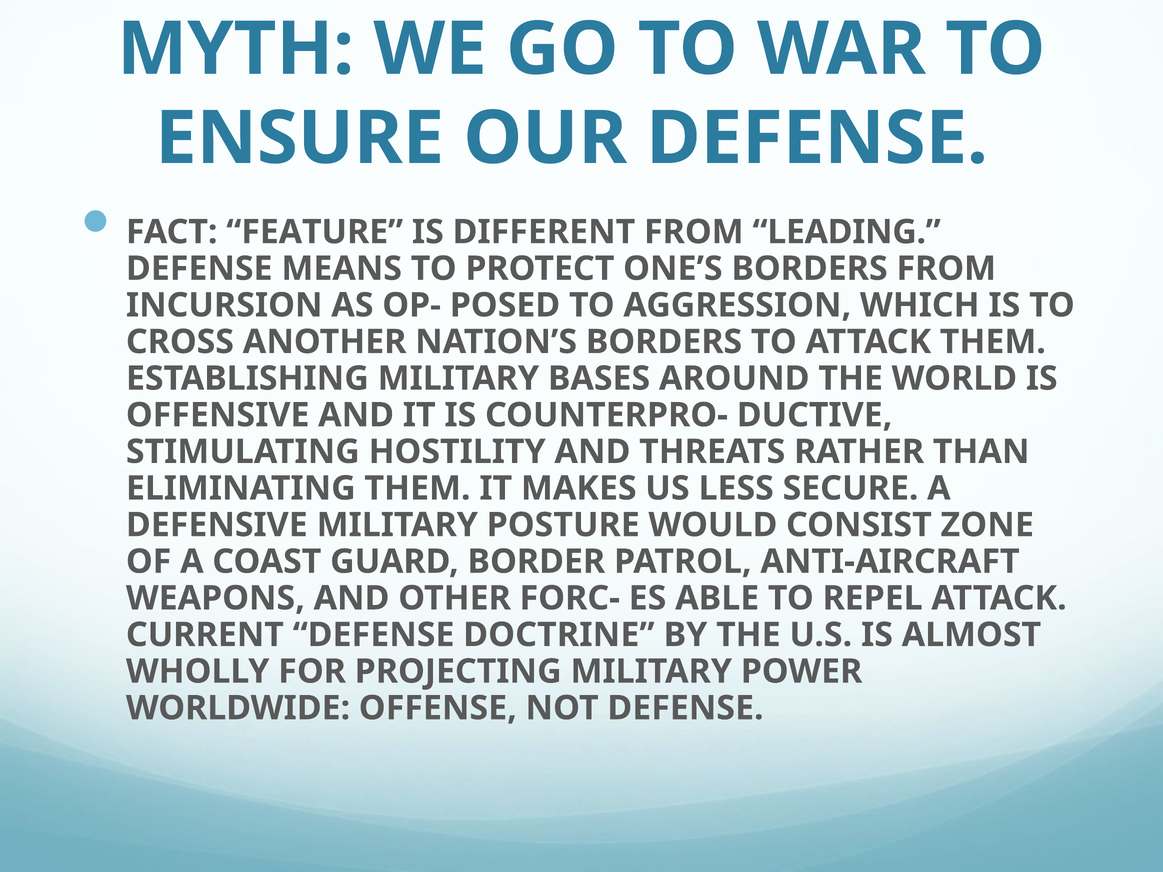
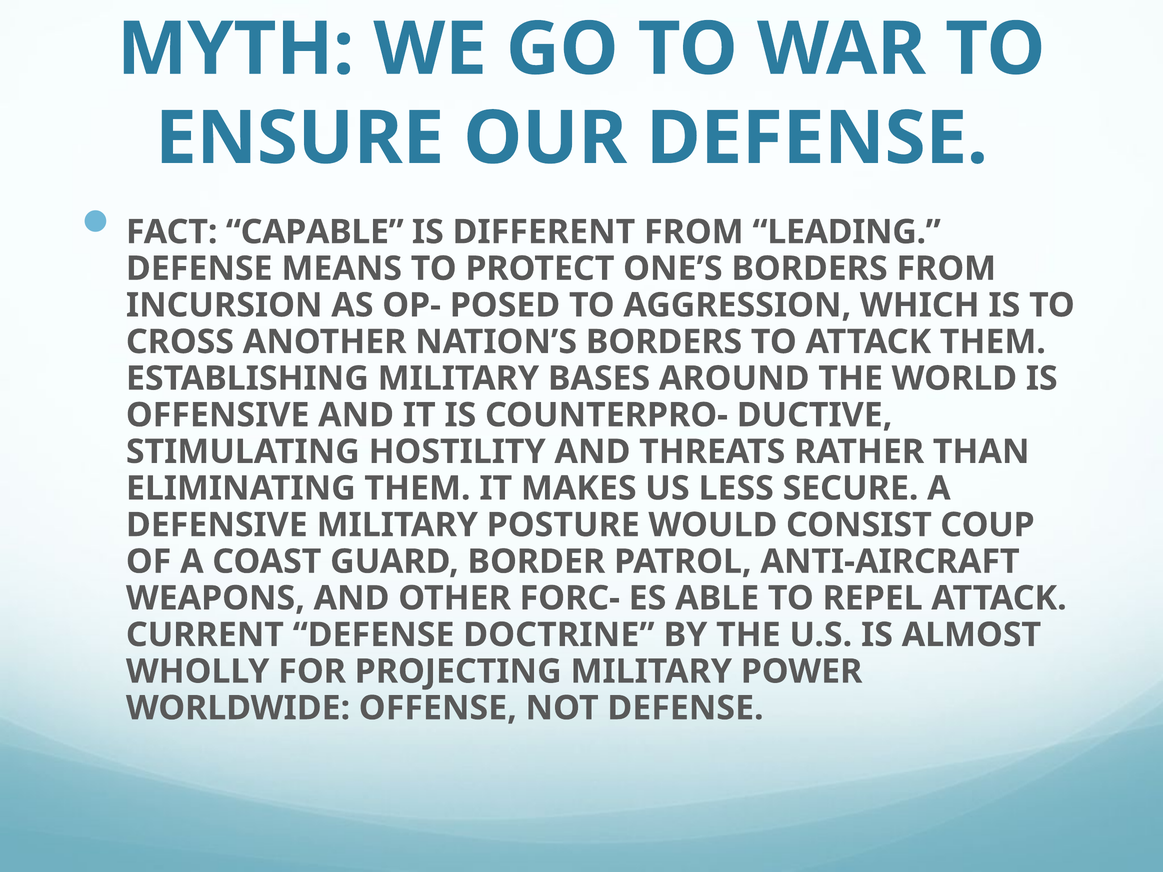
FEATURE: FEATURE -> CAPABLE (315, 232)
ZONE: ZONE -> COUP (987, 525)
